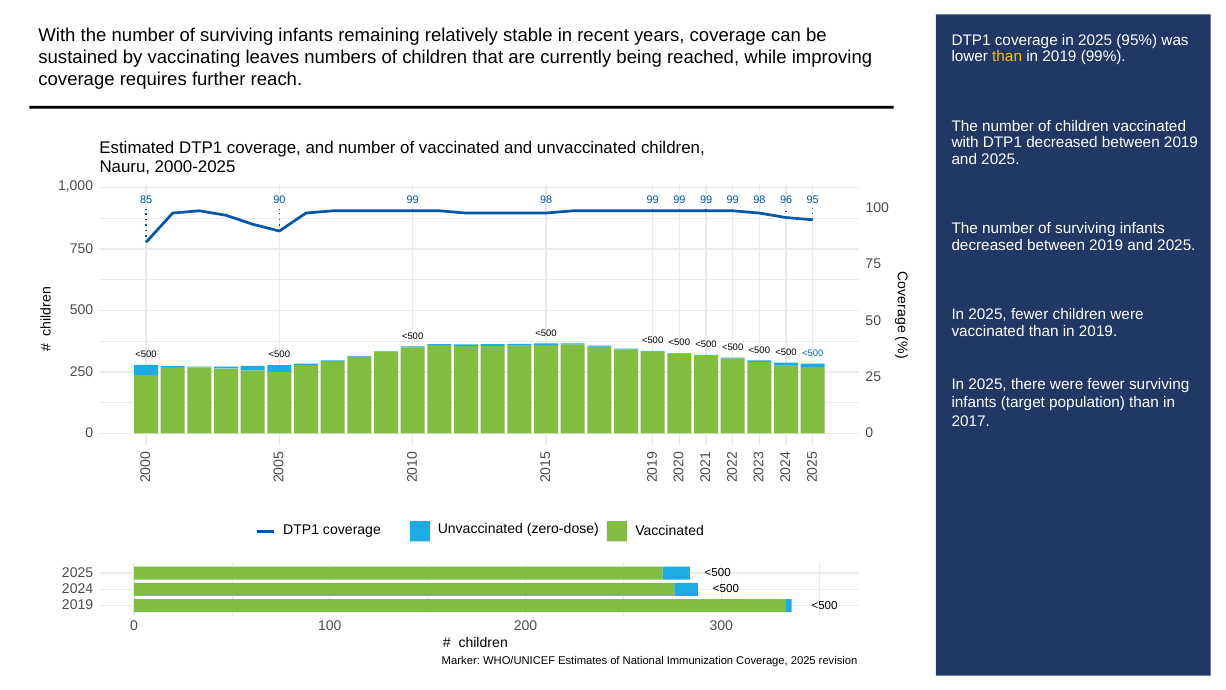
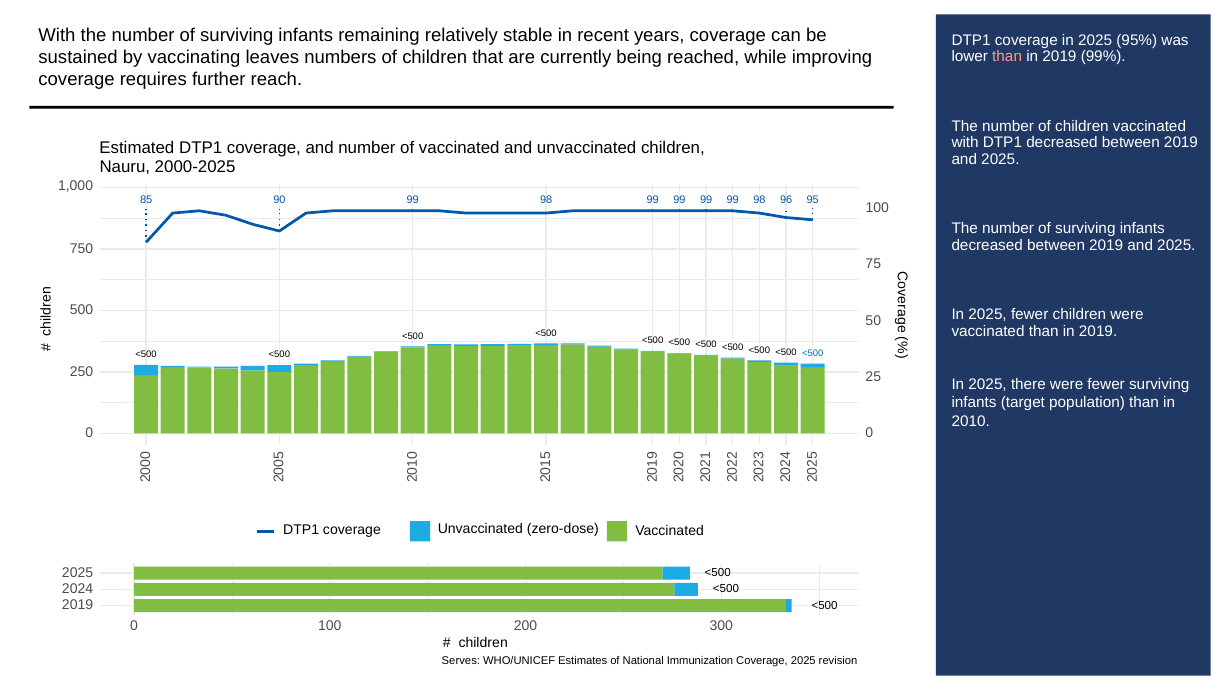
than colour: yellow -> pink (1007, 57)
2017: 2017 -> 2010 (971, 421)
Marker: Marker -> Serves (461, 660)
